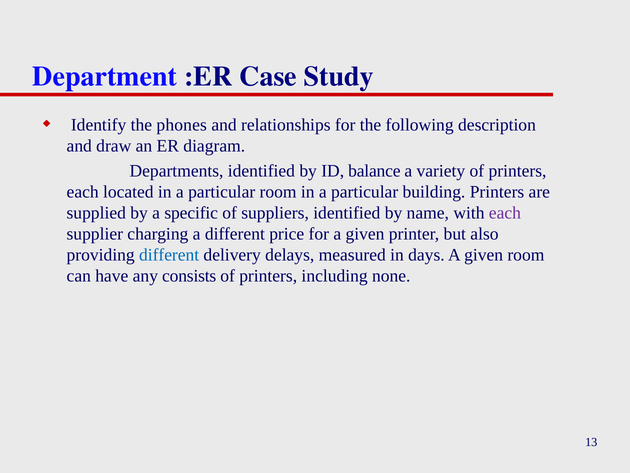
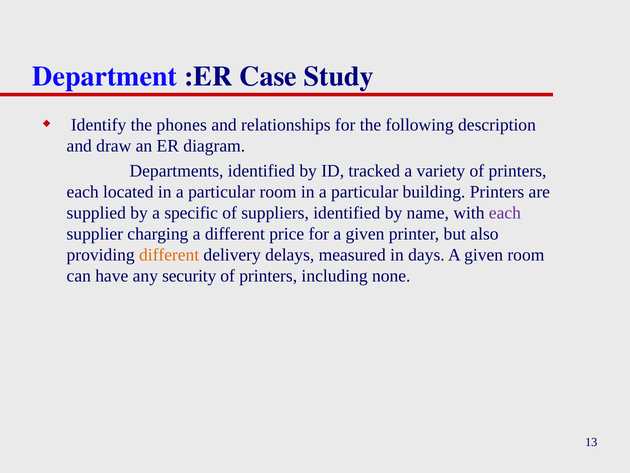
balance: balance -> tracked (374, 171)
different colour: blue -> orange (169, 255)
consists: consists -> security (189, 276)
